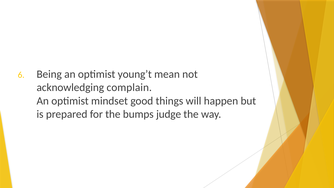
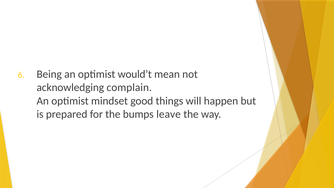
young’t: young’t -> would’t (135, 74)
judge: judge -> leave (169, 114)
